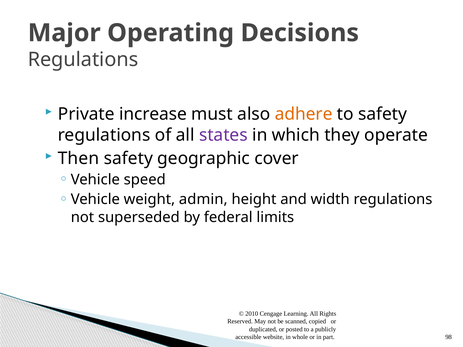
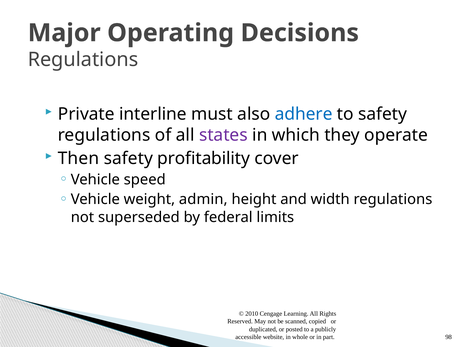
increase: increase -> interline (153, 114)
adhere colour: orange -> blue (304, 114)
geographic: geographic -> profitability (204, 159)
